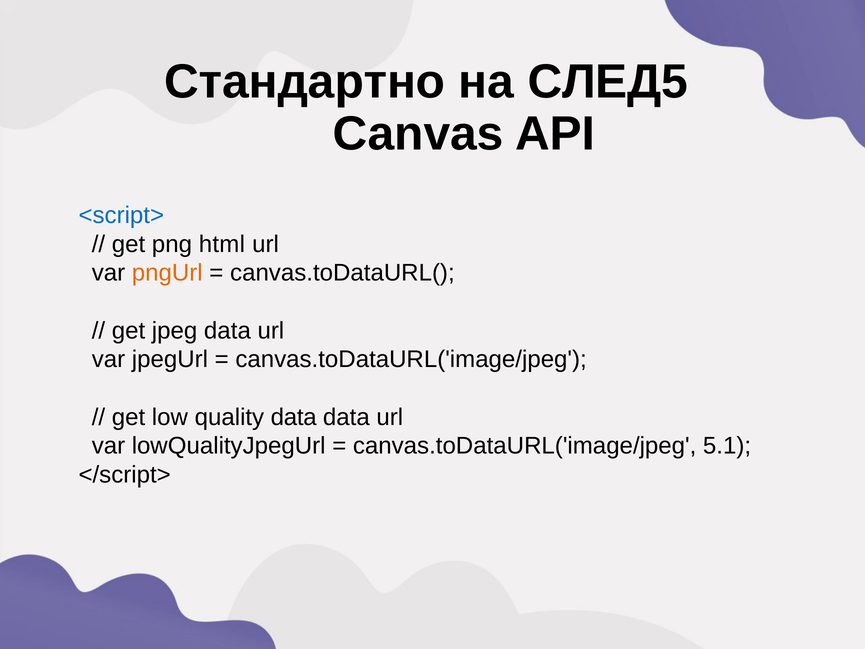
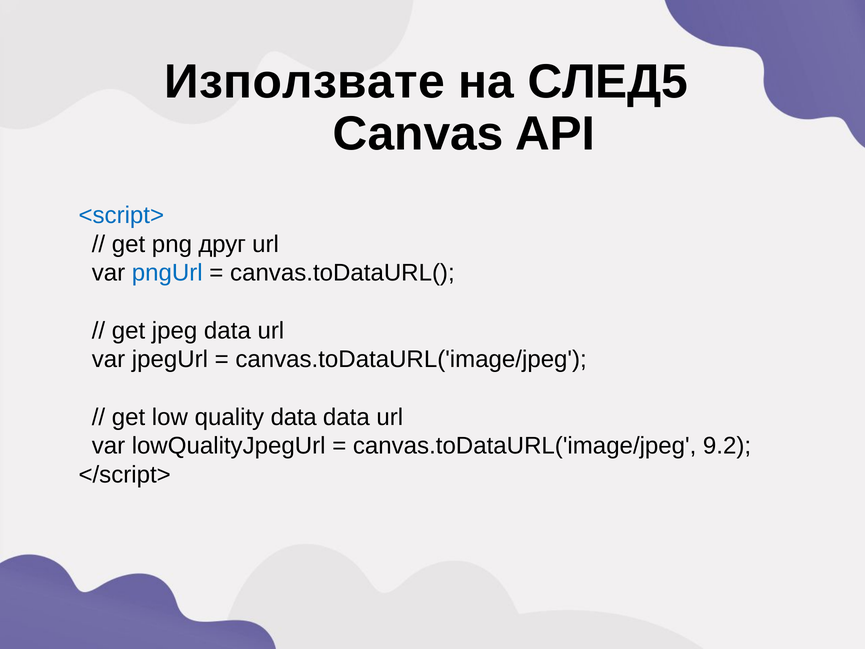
Стандартно: Стандартно -> Използвате (305, 82)
html: html -> друг (222, 244)
pngUrl colour: orange -> blue (167, 273)
5.1: 5.1 -> 9.2 (727, 446)
